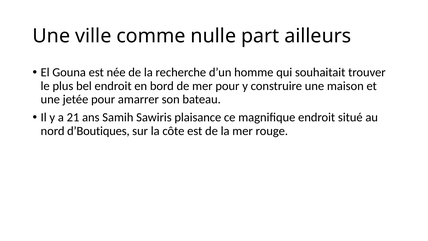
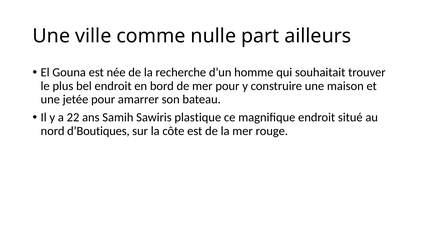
21: 21 -> 22 (73, 117)
plaisance: plaisance -> plastique (198, 117)
